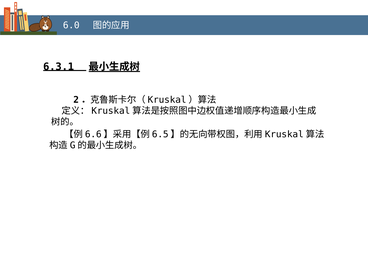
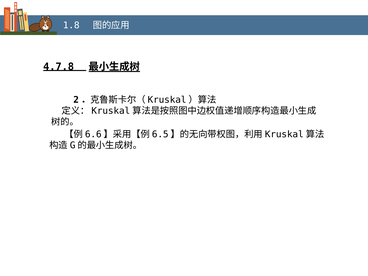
6.0: 6.0 -> 1.8 (71, 25)
6.3.1: 6.3.1 -> 4.7.8 (59, 67)
